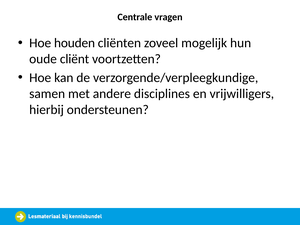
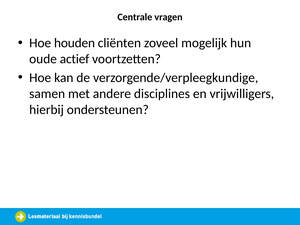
cliënt: cliënt -> actief (75, 59)
